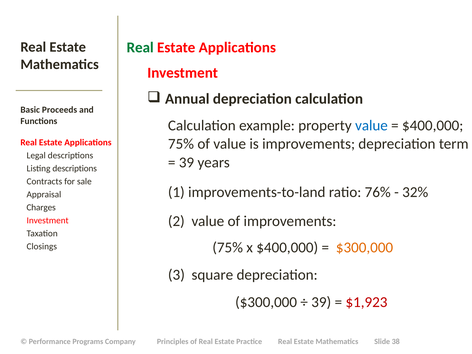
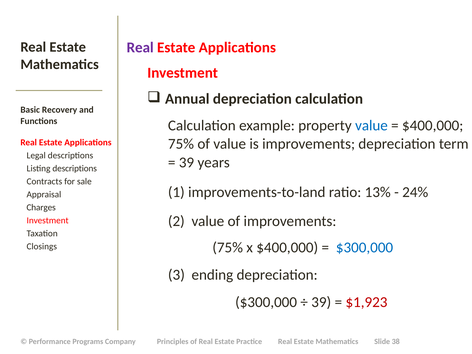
Real colour: green -> purple (140, 48)
Proceeds: Proceeds -> Recovery (60, 110)
76%: 76% -> 13% (378, 192)
32%: 32% -> 24% (415, 192)
$300,000 colour: orange -> blue (364, 248)
square: square -> ending (212, 275)
